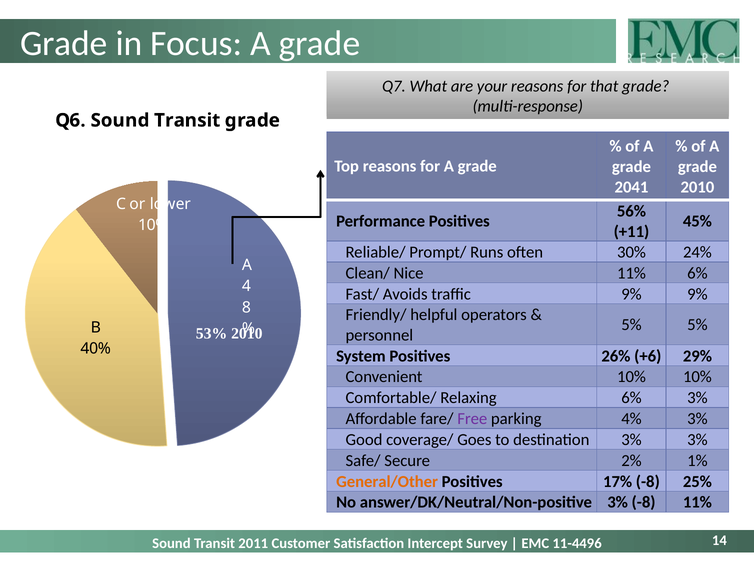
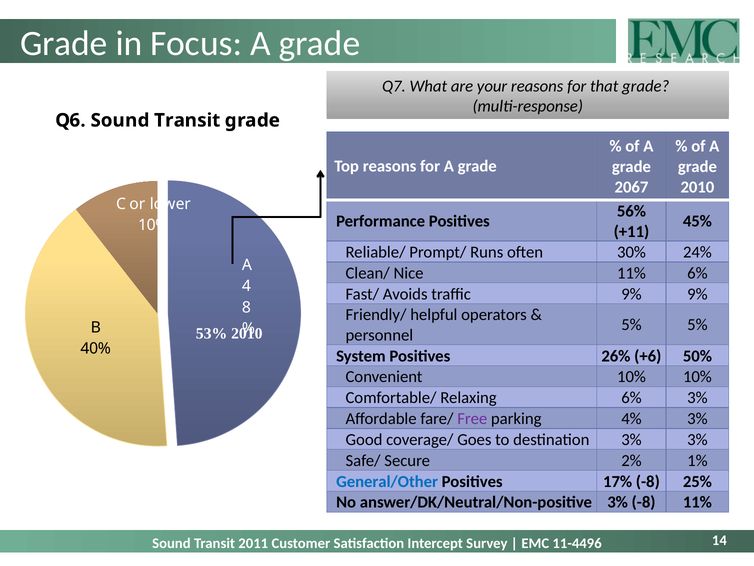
2041: 2041 -> 2067 (631, 187)
29%: 29% -> 50% (697, 356)
General/Other colour: orange -> blue (387, 481)
